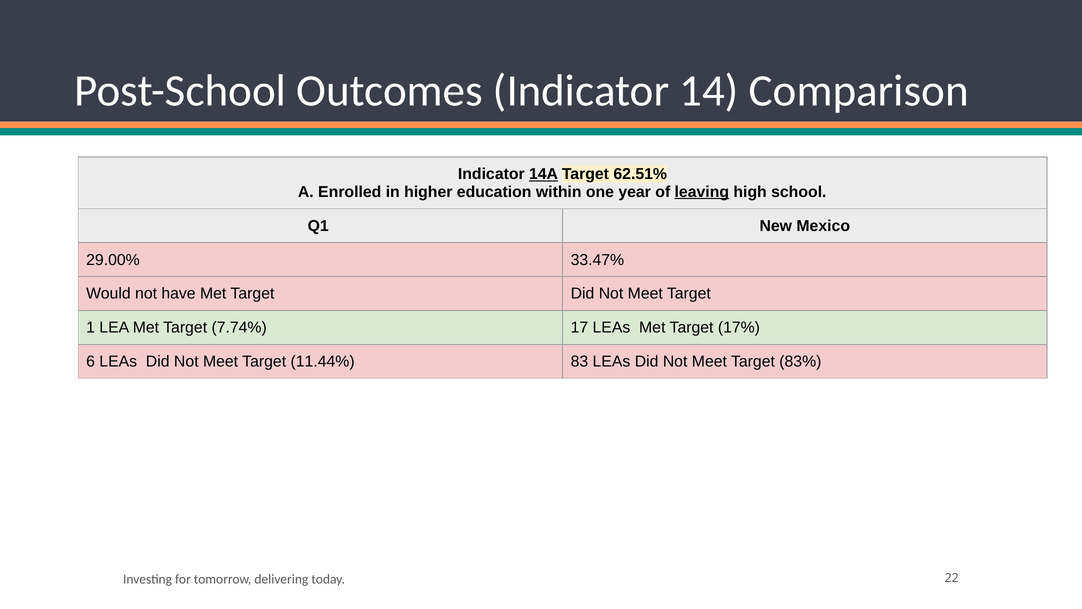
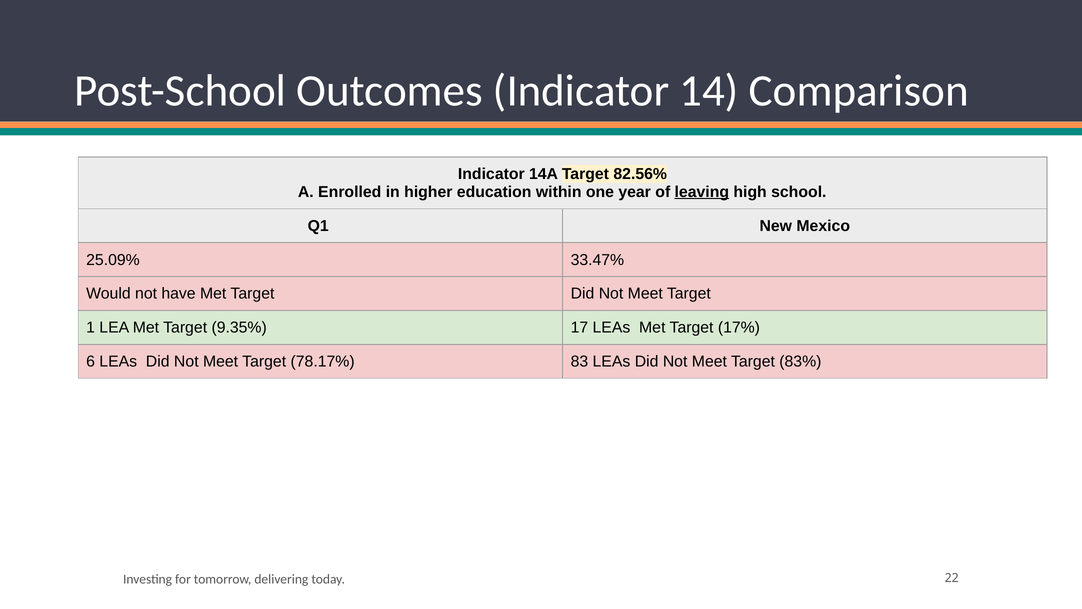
14A underline: present -> none (544, 174)
62.51%: 62.51% -> 82.56% (640, 174)
29.00%: 29.00% -> 25.09% (113, 260)
7.74%: 7.74% -> 9.35% (239, 328)
11.44%: 11.44% -> 78.17% (323, 361)
